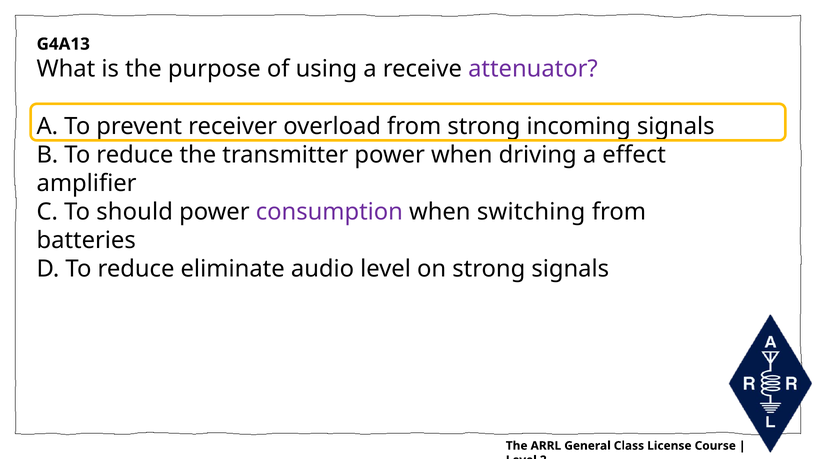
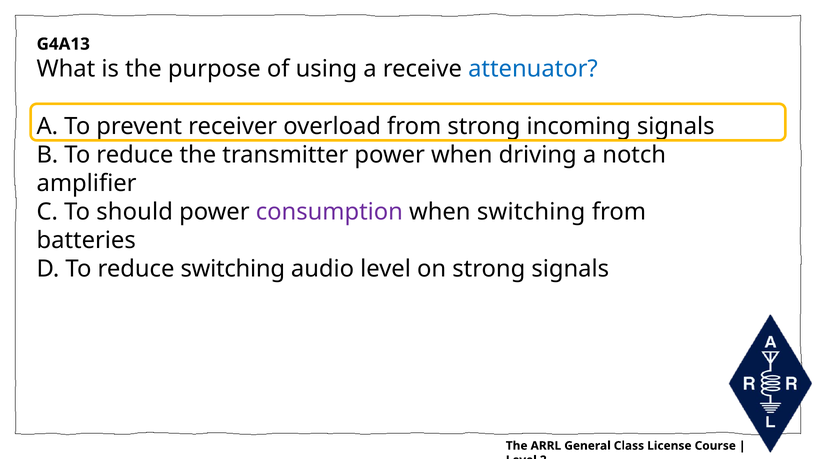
attenuator colour: purple -> blue (533, 69)
effect: effect -> notch (634, 155)
reduce eliminate: eliminate -> switching (233, 269)
